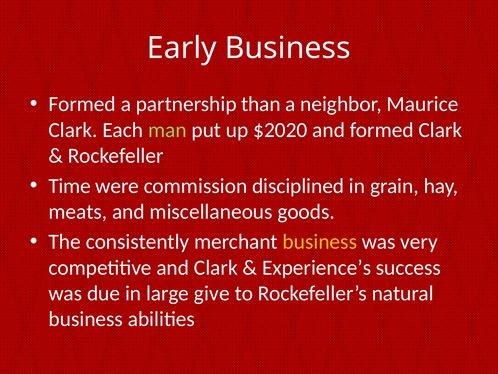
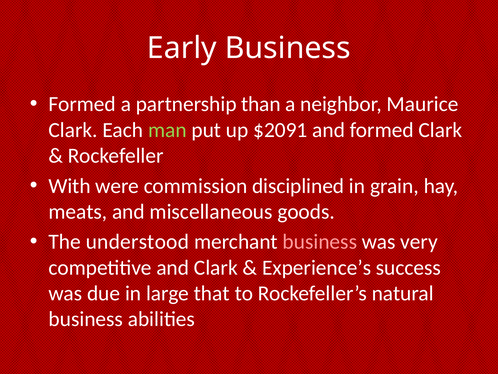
$2020: $2020 -> $2091 (280, 130)
Time: Time -> With (70, 186)
consistently: consistently -> understood (137, 242)
business colour: yellow -> pink (320, 242)
give: give -> that (212, 293)
